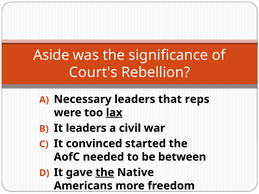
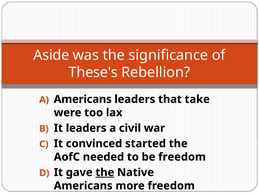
Court's: Court's -> These's (93, 72)
A Necessary: Necessary -> Americans (83, 99)
reps: reps -> take (197, 99)
lax underline: present -> none (114, 113)
be between: between -> freedom (182, 157)
